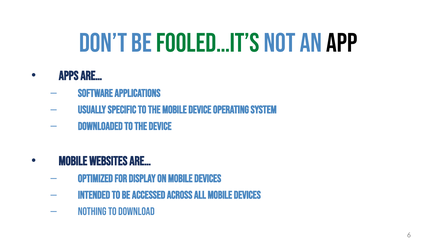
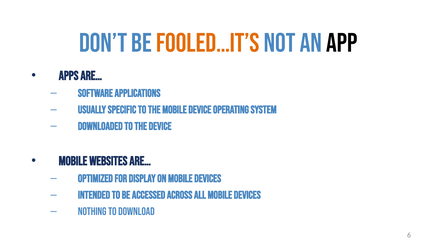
fooled…it’s colour: green -> orange (208, 43)
